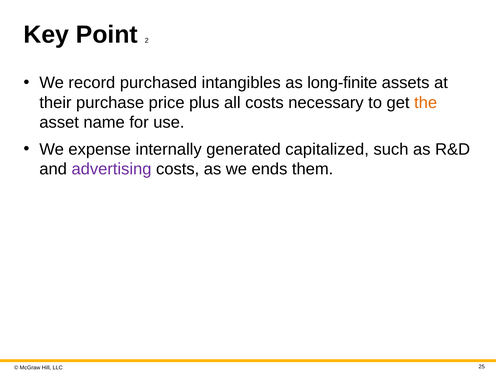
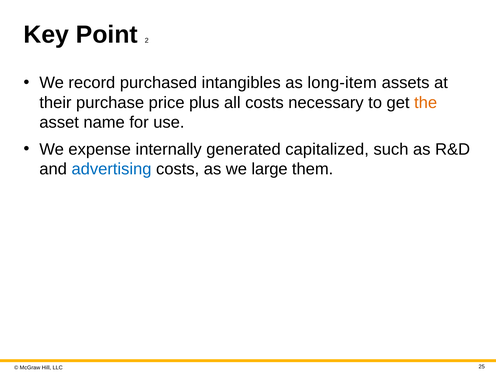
long-finite: long-finite -> long-item (342, 83)
advertising colour: purple -> blue (112, 169)
ends: ends -> large (270, 169)
